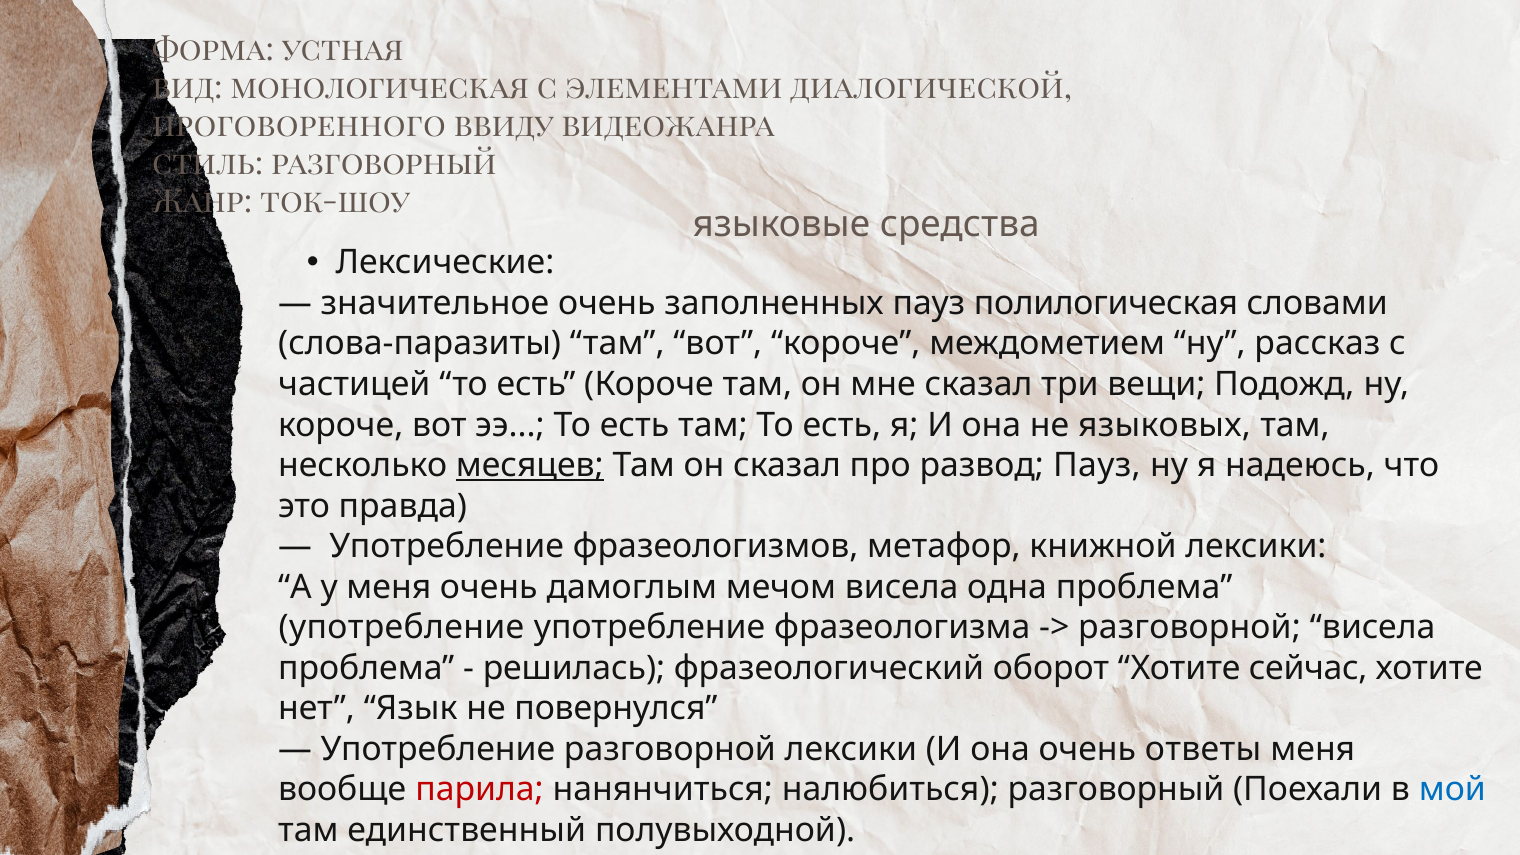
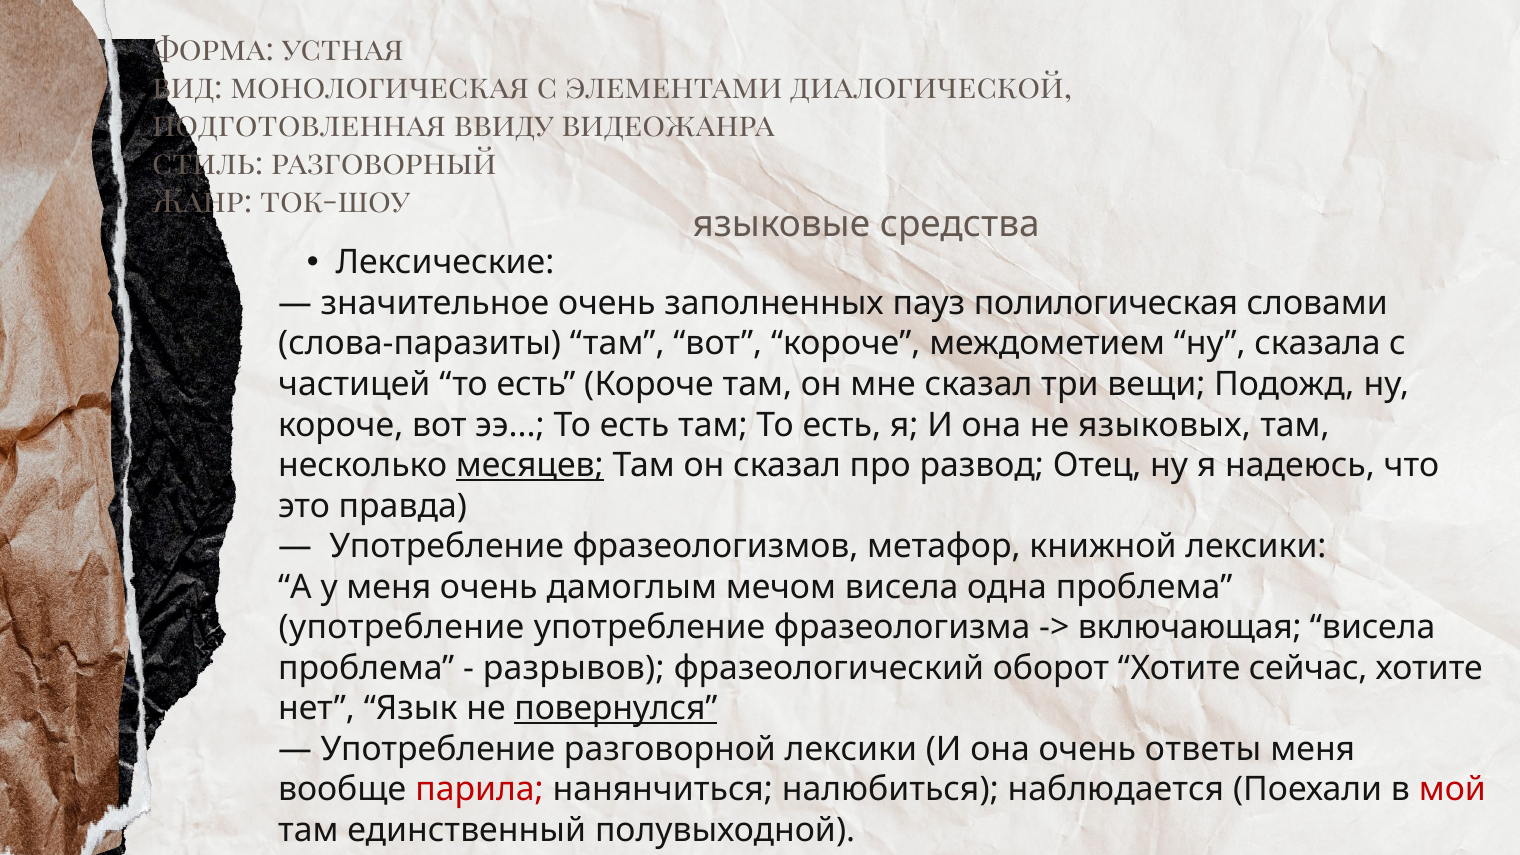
проговоренного: проговоренного -> подготовленная (299, 126)
рассказ: рассказ -> сказала (1318, 344)
развод Пауз: Пауз -> Отец (1097, 465)
разговорной: разговорной -> включающая (1190, 628)
решилась: решилась -> разрывов (574, 668)
повернулся underline: none -> present (616, 709)
налюбиться разговорный: разговорный -> наблюдается (1116, 790)
мой colour: blue -> red (1452, 790)
